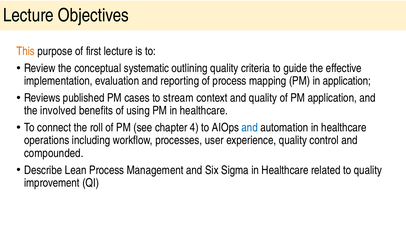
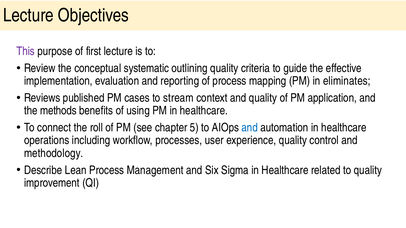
This colour: orange -> purple (26, 51)
in application: application -> eliminates (347, 81)
involved: involved -> methods (58, 111)
4: 4 -> 5 (194, 128)
compounded: compounded -> methodology (54, 153)
